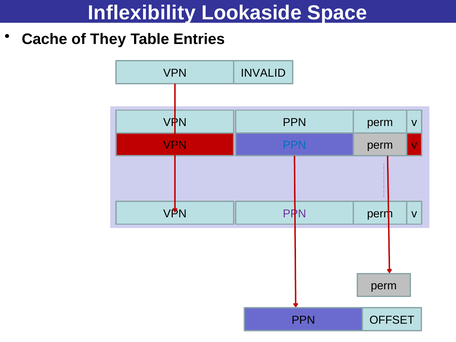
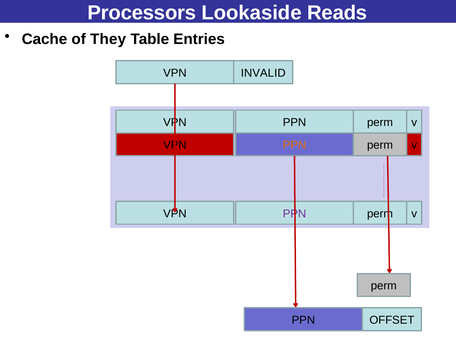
Inflexibility: Inflexibility -> Processors (142, 13)
Space: Space -> Reads (337, 13)
PPN colour: blue -> orange (294, 145)
